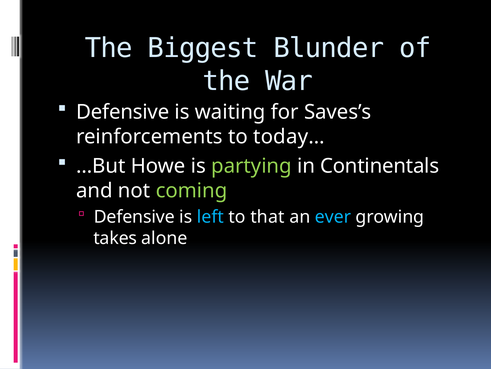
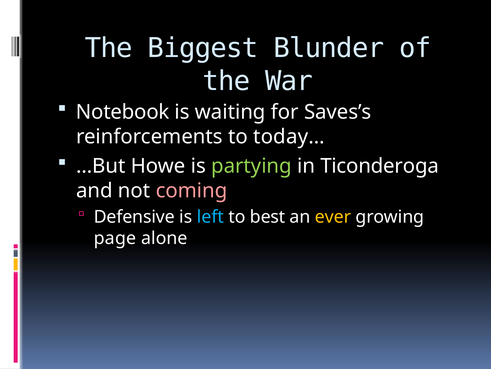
Defensive: Defensive -> Notebook (123, 112)
Continentals: Continentals -> Ticonderoga (380, 166)
coming colour: light green -> pink (192, 190)
that: that -> best (268, 217)
ever colour: light blue -> yellow (333, 217)
takes: takes -> page (115, 238)
